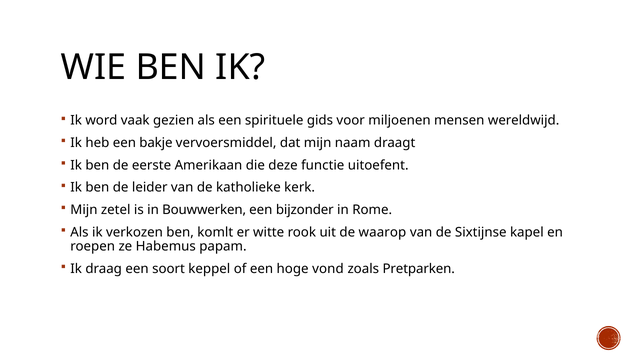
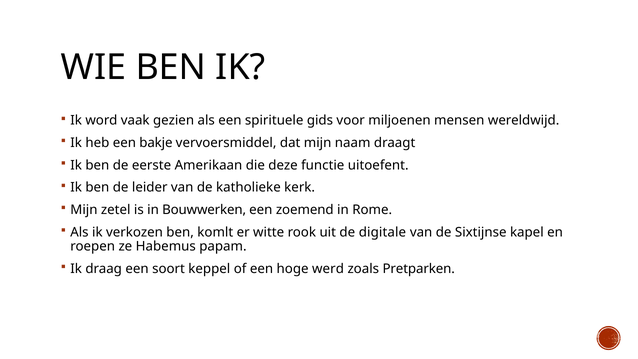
bijzonder: bijzonder -> zoemend (305, 210)
waarop: waarop -> digitale (382, 232)
vond: vond -> werd (328, 269)
